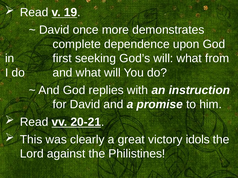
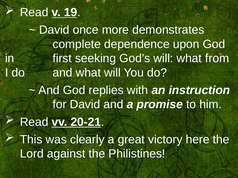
idols: idols -> here (198, 140)
